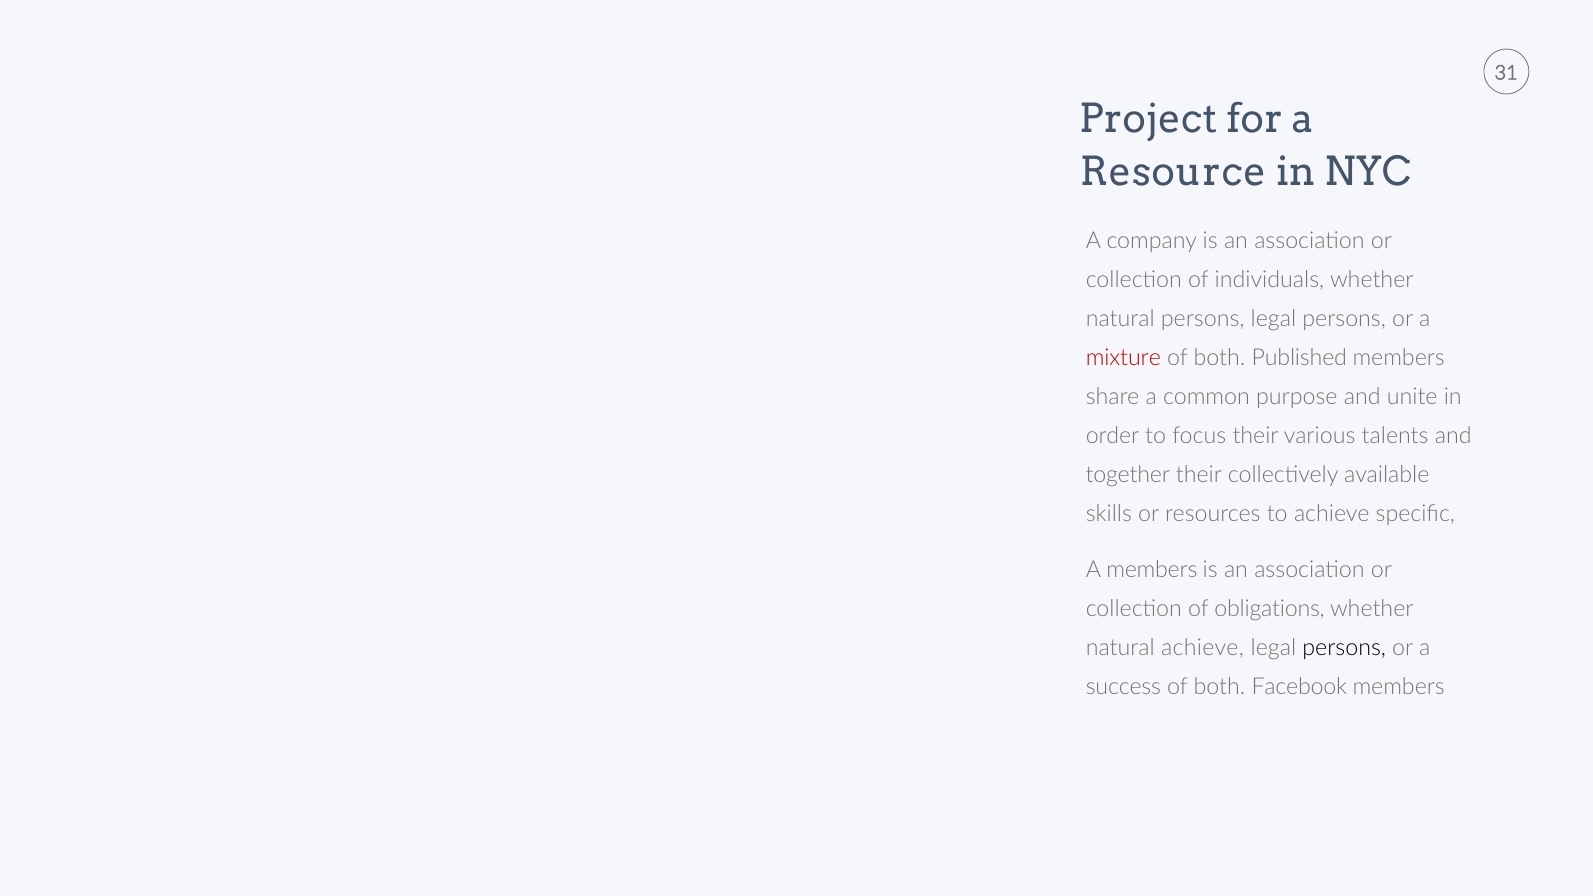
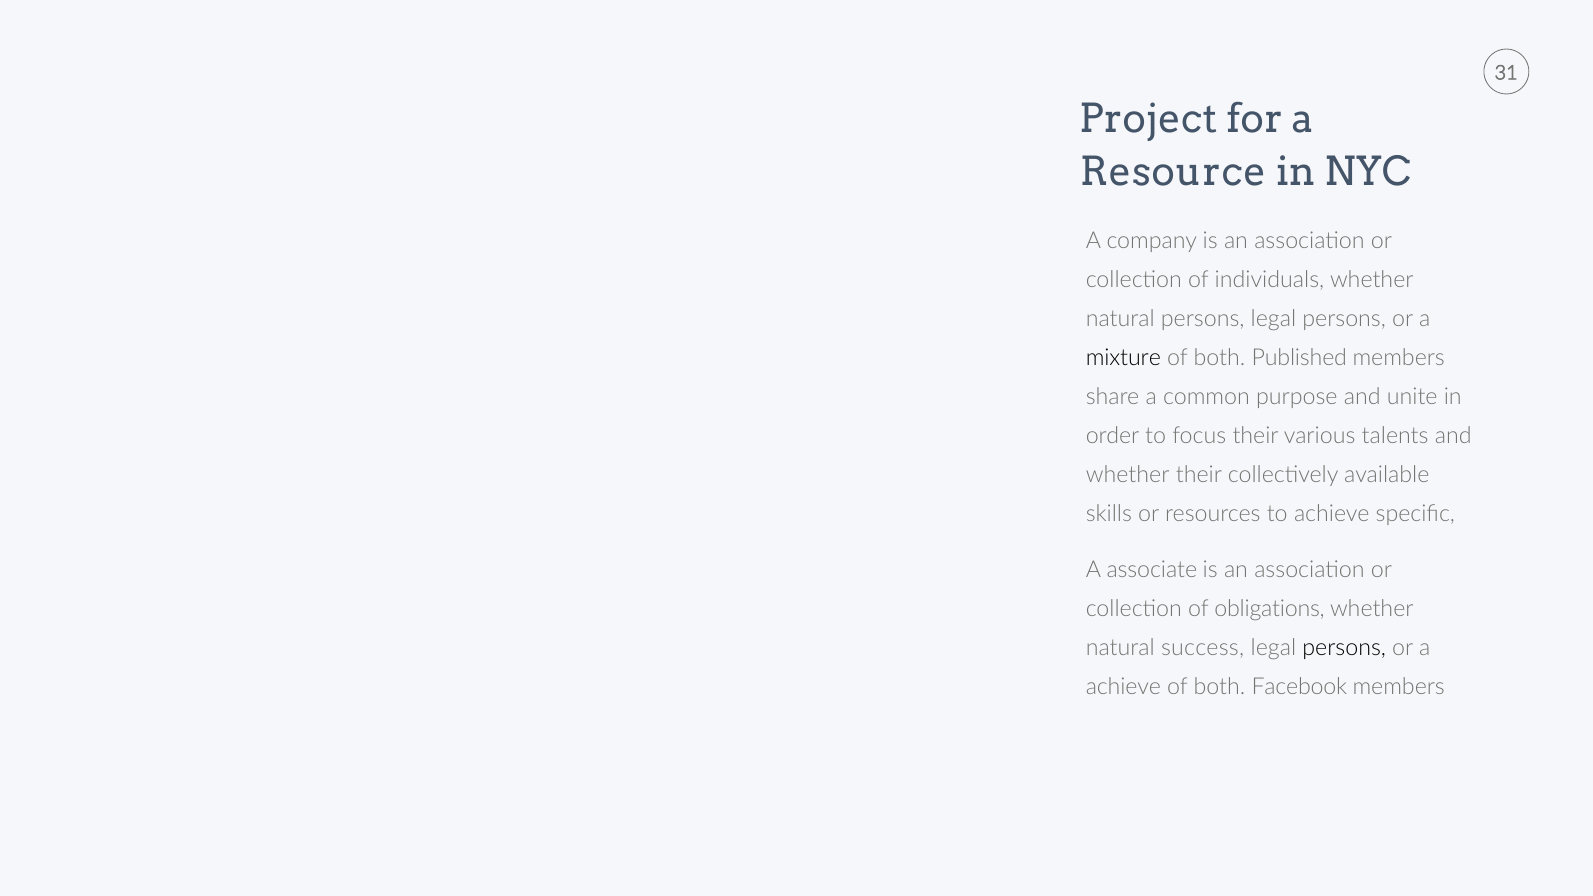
mixture colour: red -> black (1123, 358)
together: together -> whether (1128, 475)
A members: members -> associate (1152, 570)
natural achieve: achieve -> success (1203, 648)
success: success -> achieve (1123, 687)
